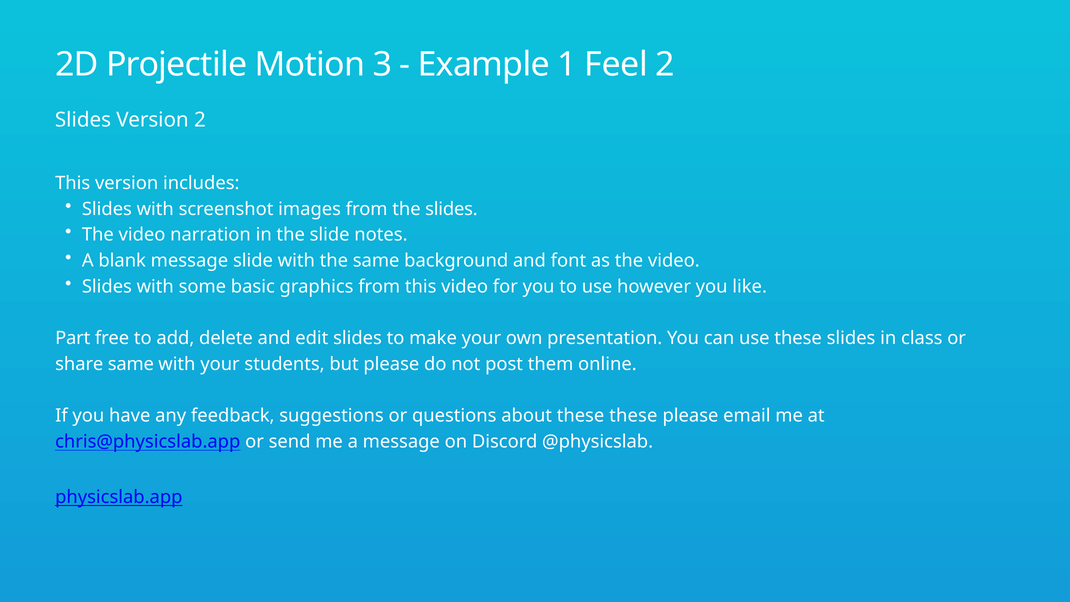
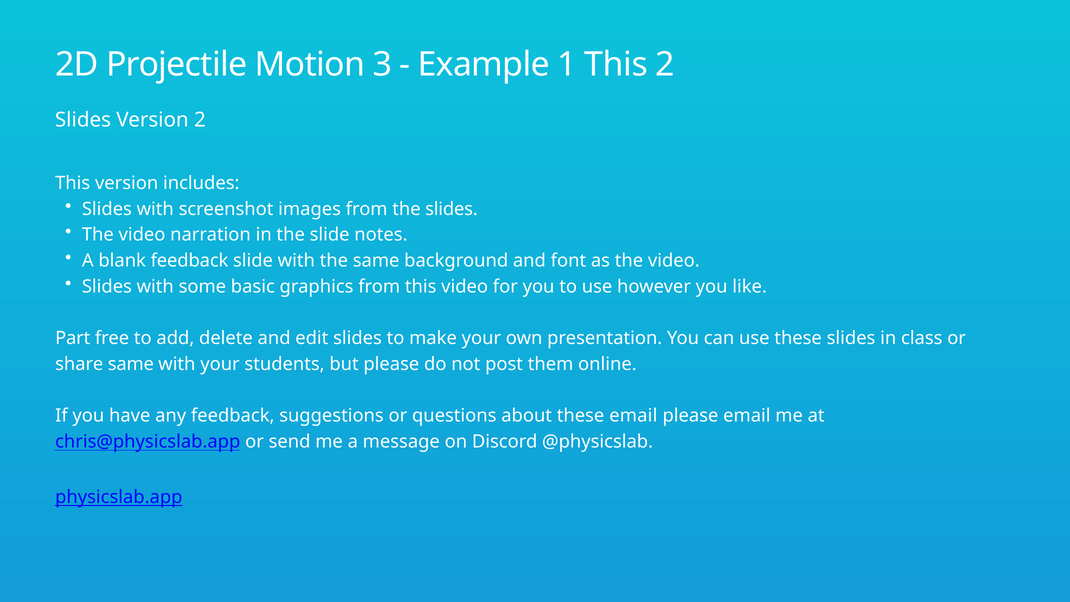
1 Feel: Feel -> This (616, 64)
blank message: message -> feedback (190, 261)
these these: these -> email (633, 415)
